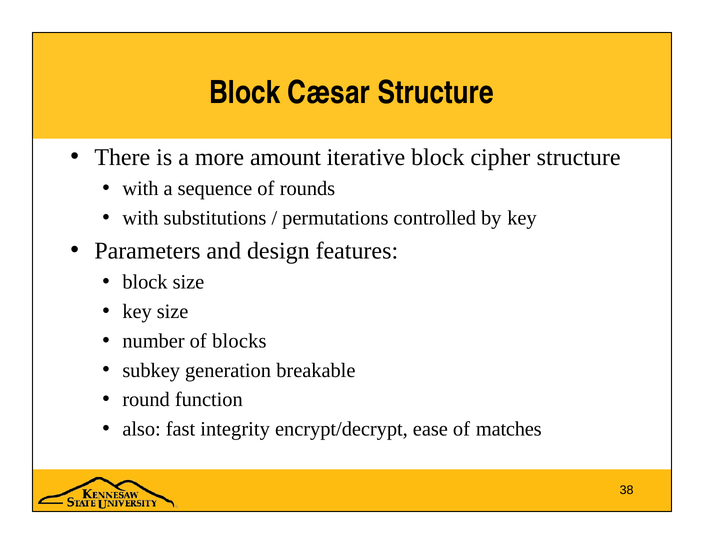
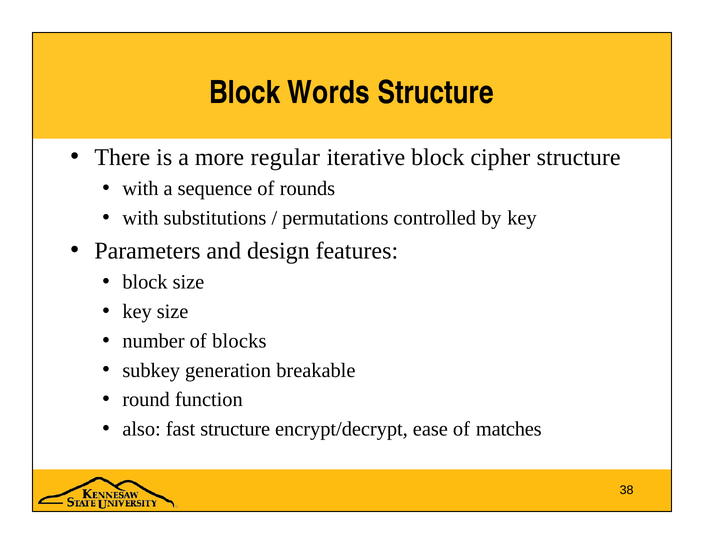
Cæsar: Cæsar -> Words (329, 93)
amount: amount -> regular (285, 157)
fast integrity: integrity -> structure (235, 429)
